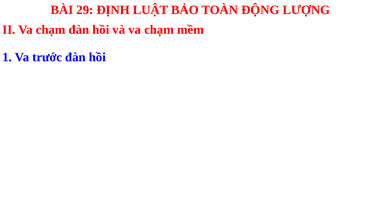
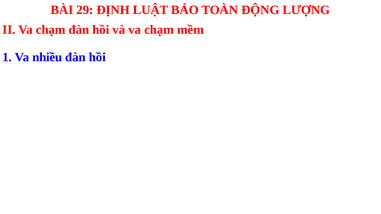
trước: trước -> nhiều (47, 57)
